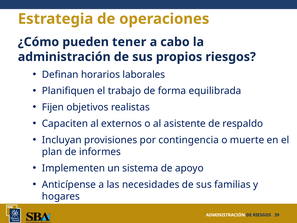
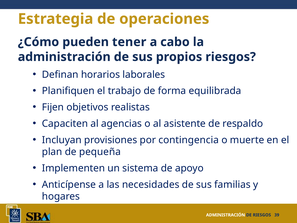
externos: externos -> agencias (122, 123)
informes: informes -> pequeña (100, 152)
